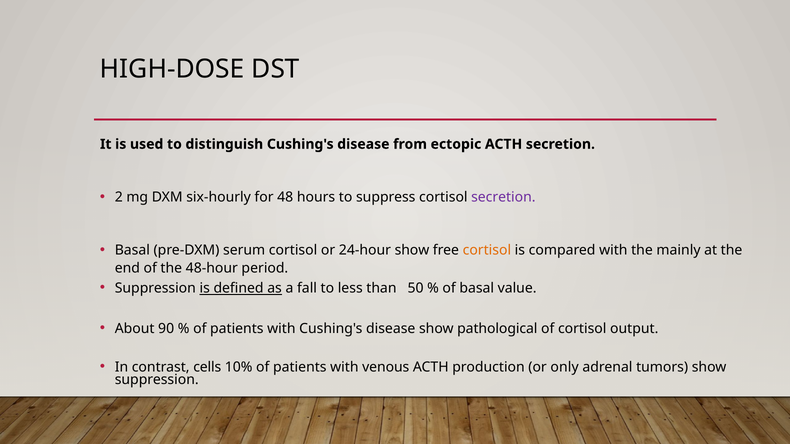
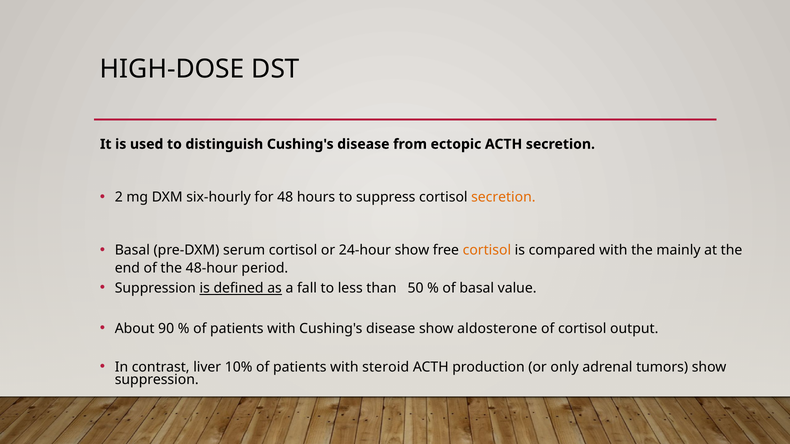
secretion colour: purple -> orange (503, 197)
pathological: pathological -> aldosterone (497, 329)
cells: cells -> liver (207, 368)
venous: venous -> steroid (386, 368)
